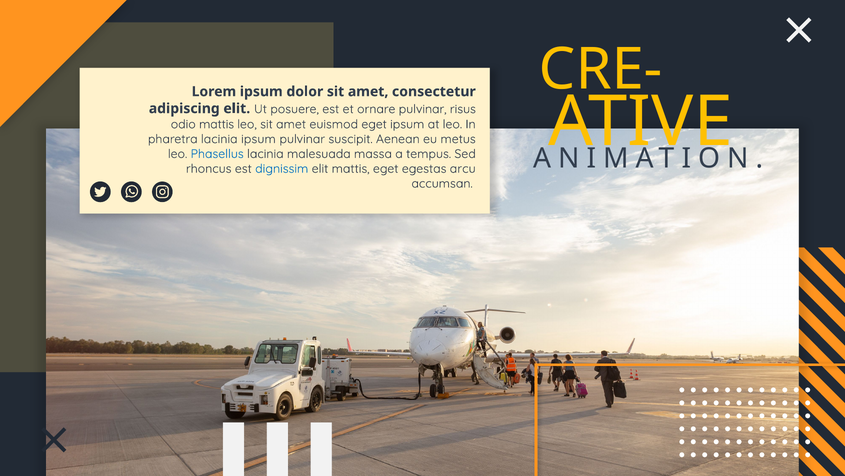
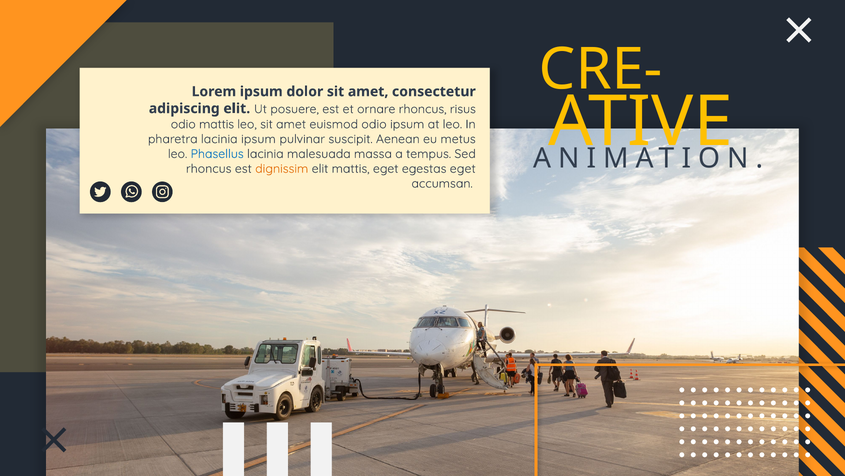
ornare pulvinar: pulvinar -> rhoncus (423, 109)
euismod eget: eget -> odio (374, 124)
dignissim colour: blue -> orange (282, 168)
egestas arcu: arcu -> eget (463, 168)
